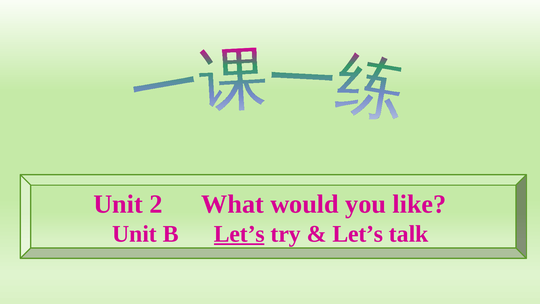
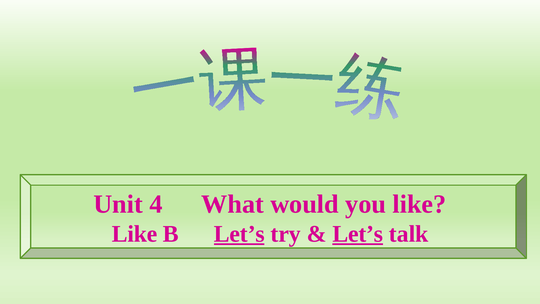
2: 2 -> 4 (156, 204)
Unit: Unit -> Like (135, 234)
Let’s underline: none -> present (358, 234)
